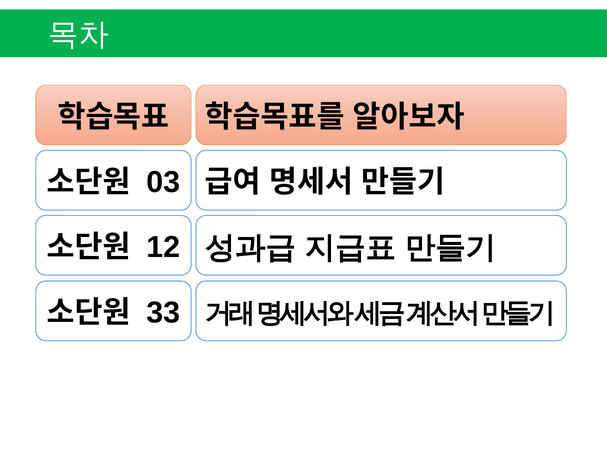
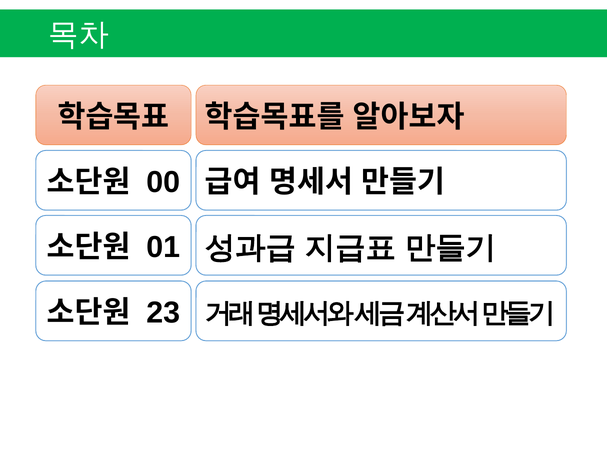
03: 03 -> 00 (163, 182)
12: 12 -> 01 (163, 248)
33: 33 -> 23 (163, 313)
